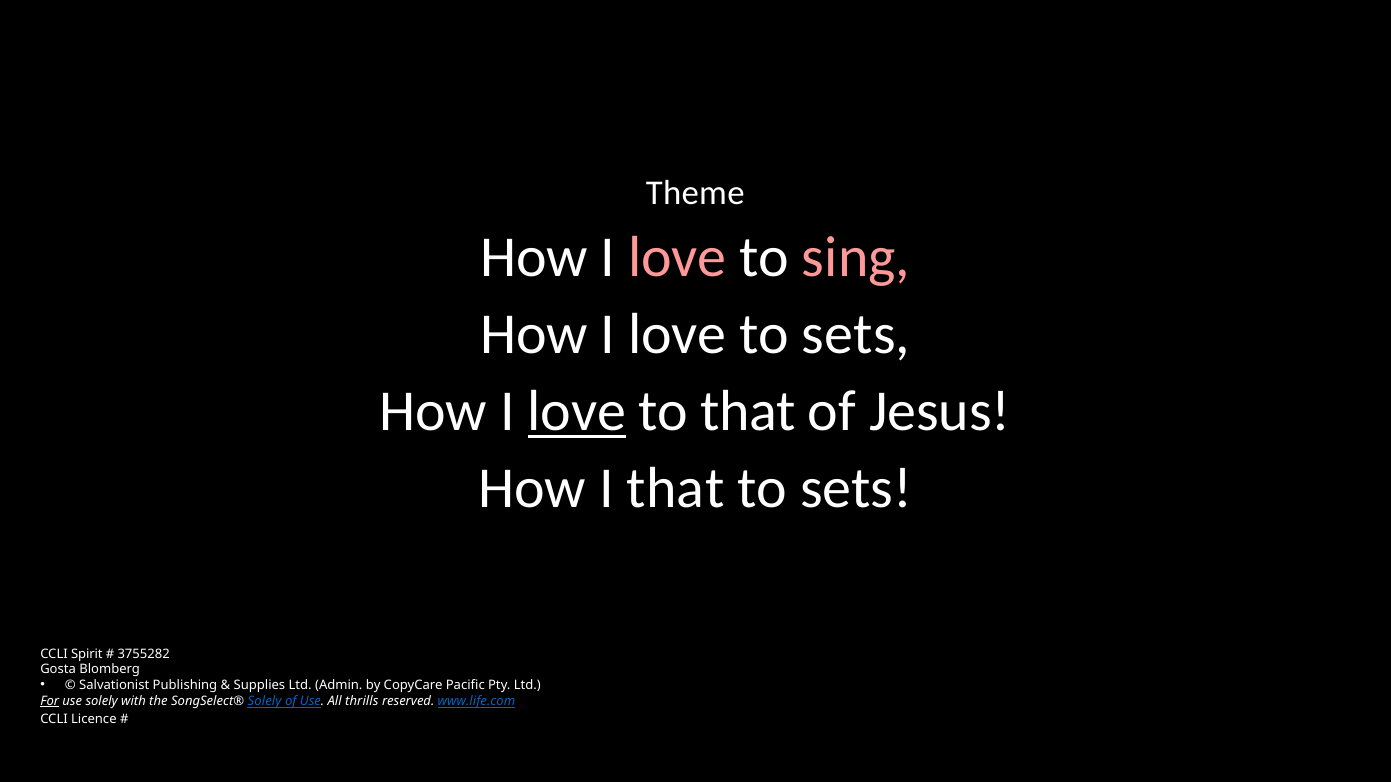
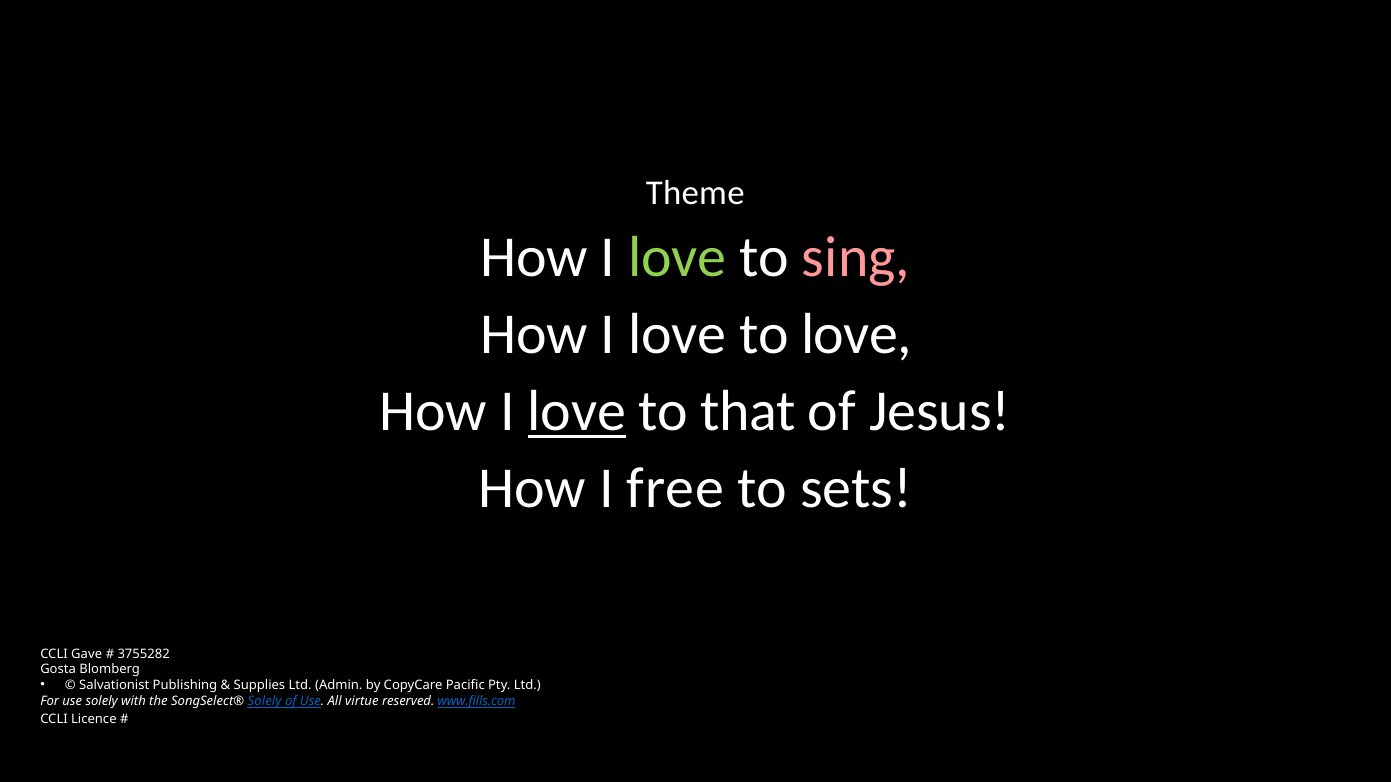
love colour: pink -> light green (678, 258)
love to sets: sets -> love (856, 335)
I that: that -> free (675, 489)
Spirit: Spirit -> Gave (87, 654)
For underline: present -> none (50, 701)
thrills: thrills -> virtue (362, 701)
www.life.com: www.life.com -> www.fills.com (477, 701)
